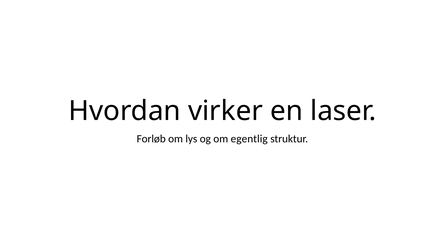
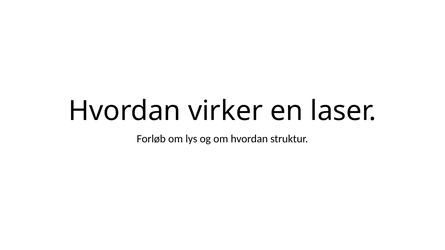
om egentlig: egentlig -> hvordan (249, 139)
